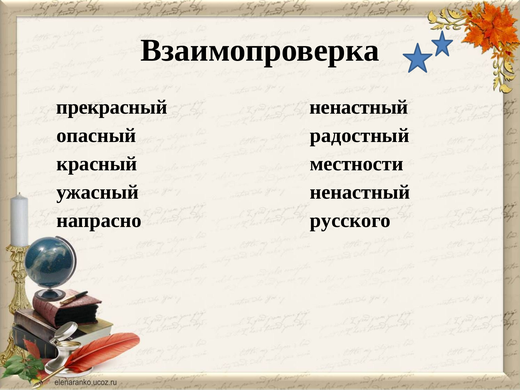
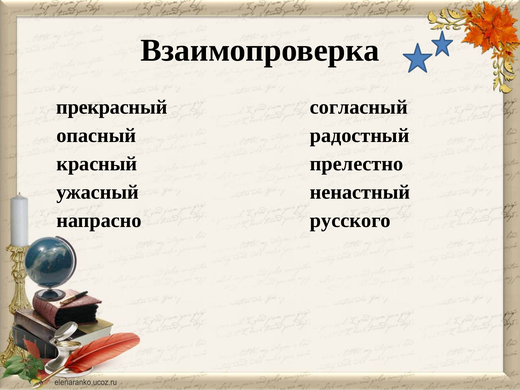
ненастный: ненастный -> согласный (359, 107)
местности: местности -> прелестно (357, 164)
